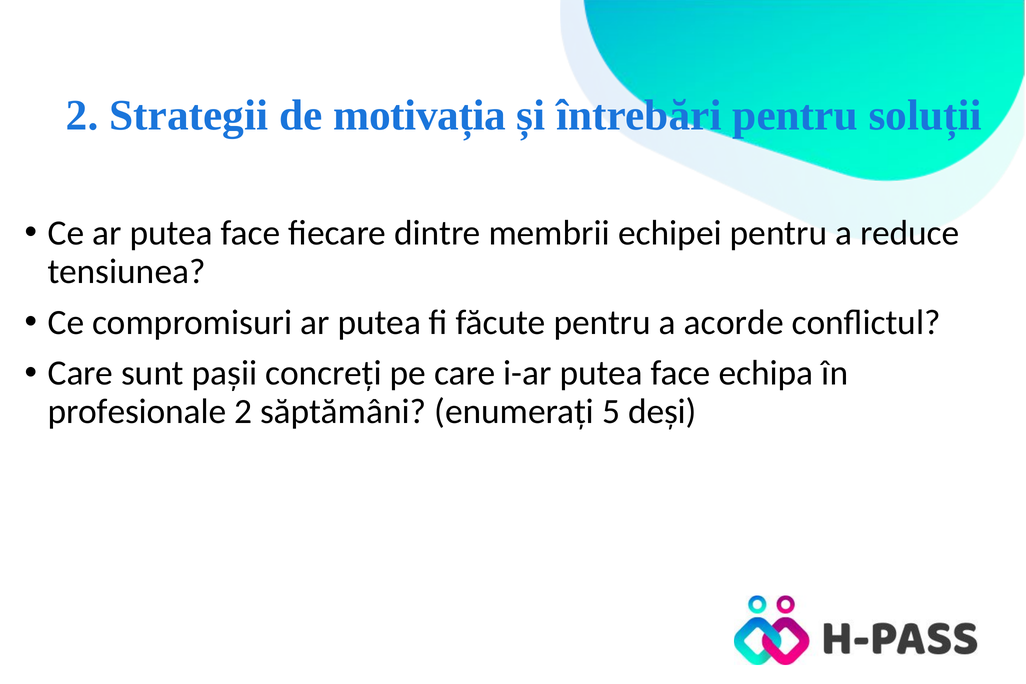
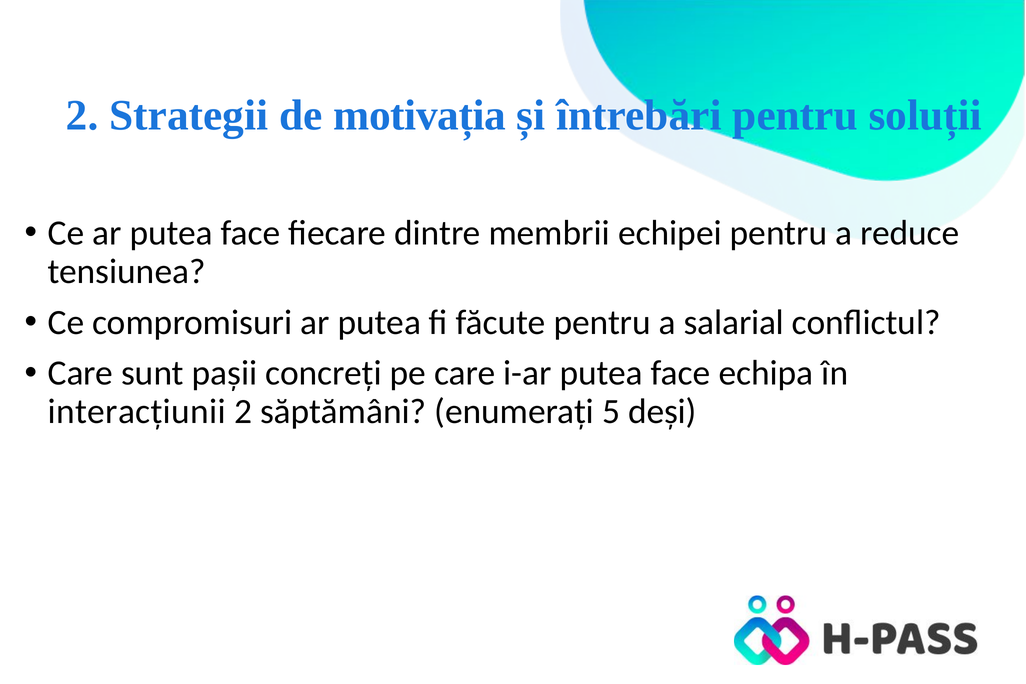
acorde: acorde -> salarial (734, 322)
profesionale: profesionale -> interacțiunii (137, 412)
